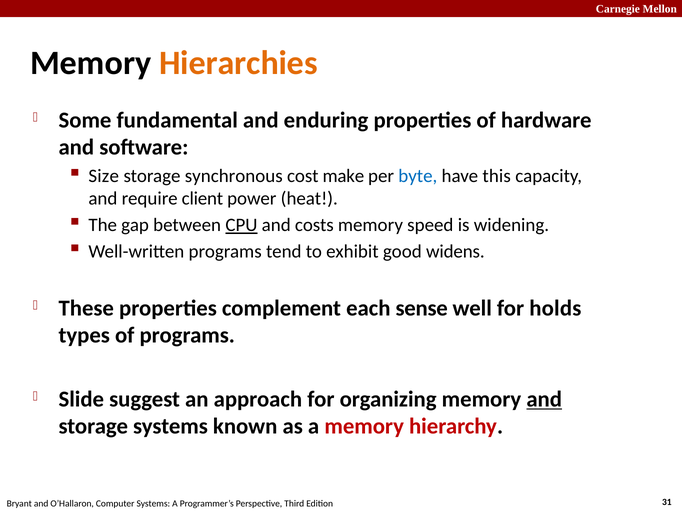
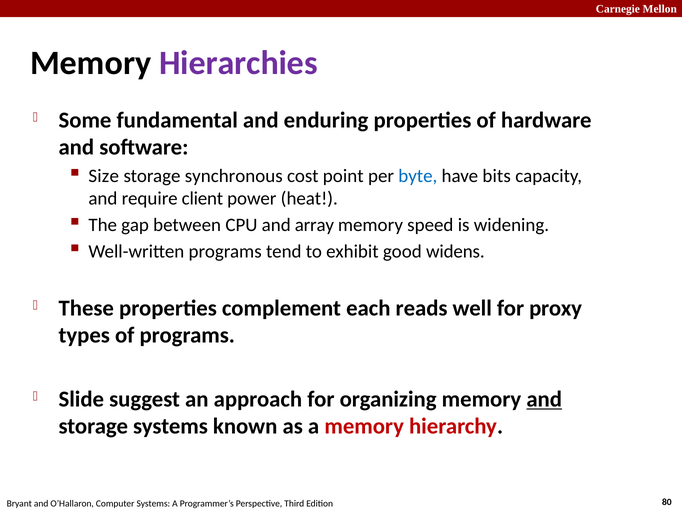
Hierarchies colour: orange -> purple (238, 63)
make: make -> point (343, 176)
this: this -> bits (497, 176)
CPU underline: present -> none (241, 225)
costs: costs -> array (314, 225)
sense: sense -> reads (422, 308)
holds: holds -> proxy (556, 308)
31: 31 -> 80 (667, 503)
